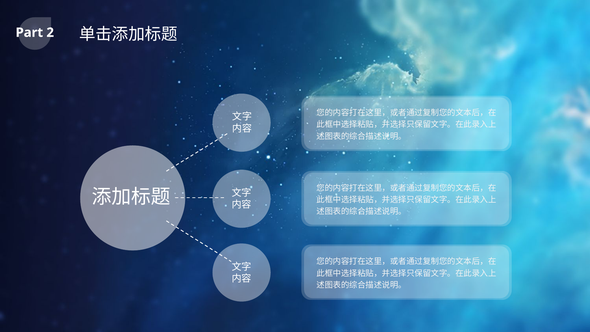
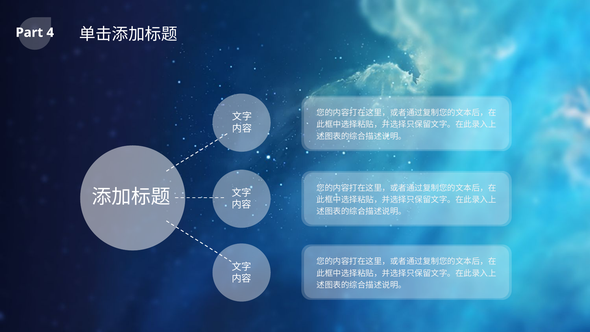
2: 2 -> 4 (50, 33)
